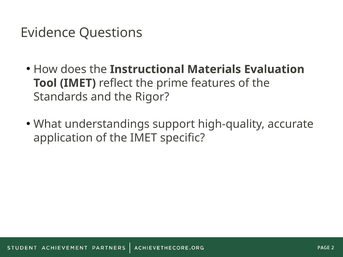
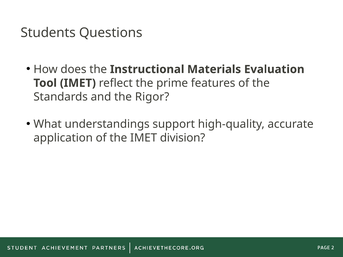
Evidence: Evidence -> Students (48, 33)
specific: specific -> division (183, 138)
